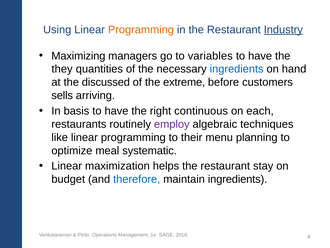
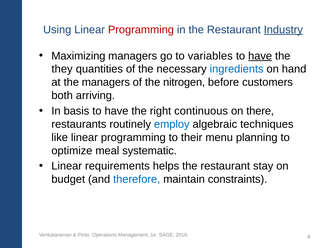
Programming colour: orange -> red (141, 30)
have underline: none -> present (260, 56)
the discussed: discussed -> managers (106, 82)
extreme: extreme -> nitrogen (184, 82)
sells: sells -> both (62, 95)
each: each -> there (260, 111)
employ colour: purple -> blue (172, 124)
maximization: maximization -> requirements (117, 166)
maintain ingredients: ingredients -> constraints (238, 179)
